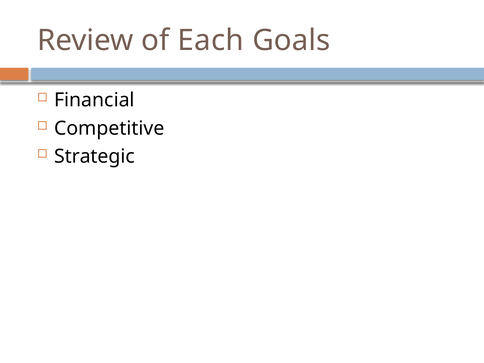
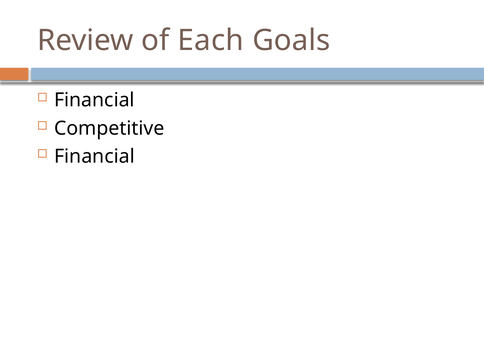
Strategic: Strategic -> Financial (94, 156)
